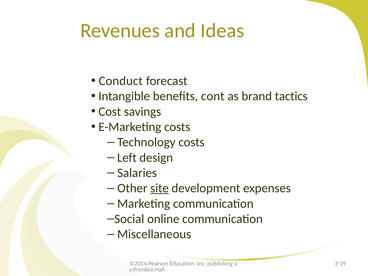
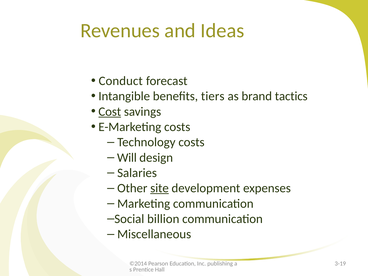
cont: cont -> tiers (213, 96)
Cost underline: none -> present (110, 112)
Left: Left -> Will (127, 158)
online: online -> billion (163, 219)
